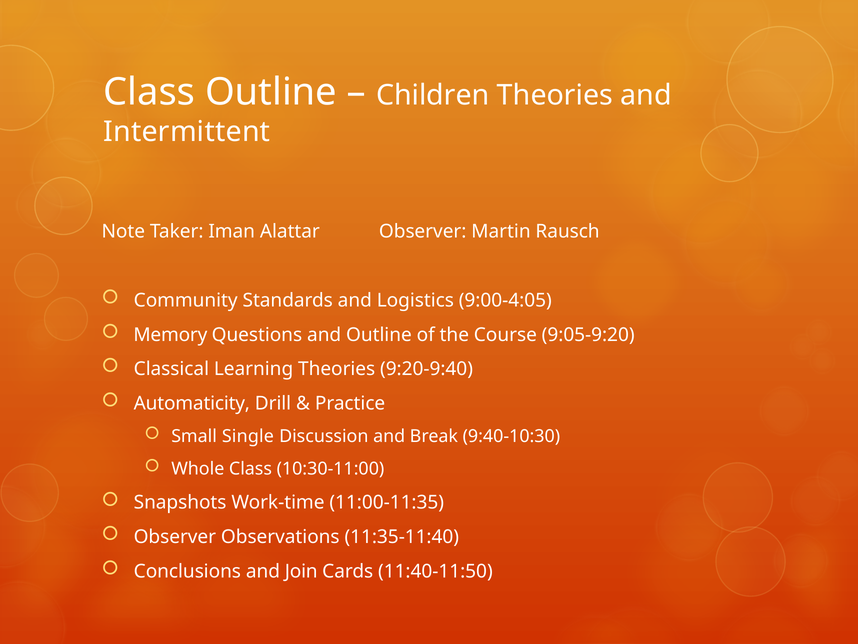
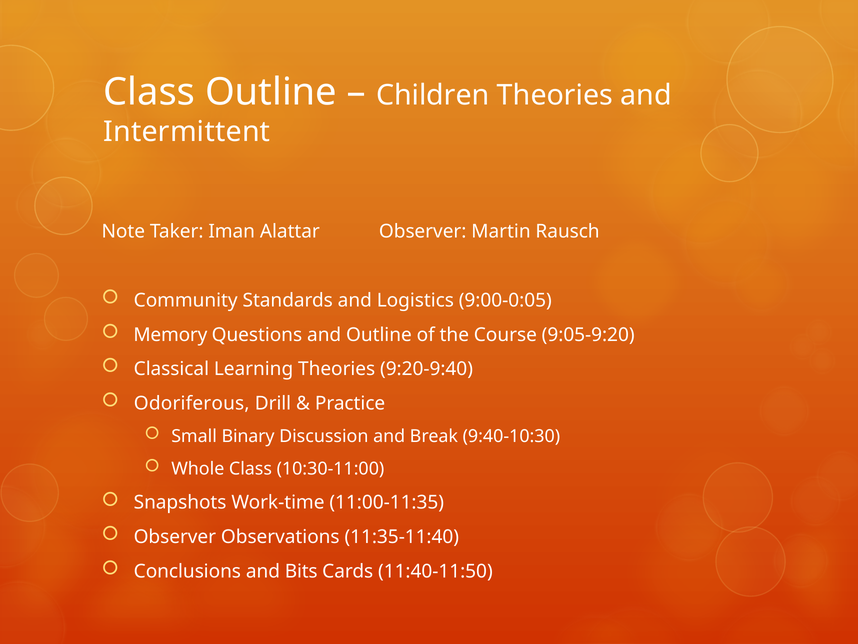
9:00-4:05: 9:00-4:05 -> 9:00-0:05 (505, 300)
Automaticity: Automaticity -> Odoriferous (192, 403)
Single: Single -> Binary (248, 436)
Join: Join -> Bits (301, 571)
